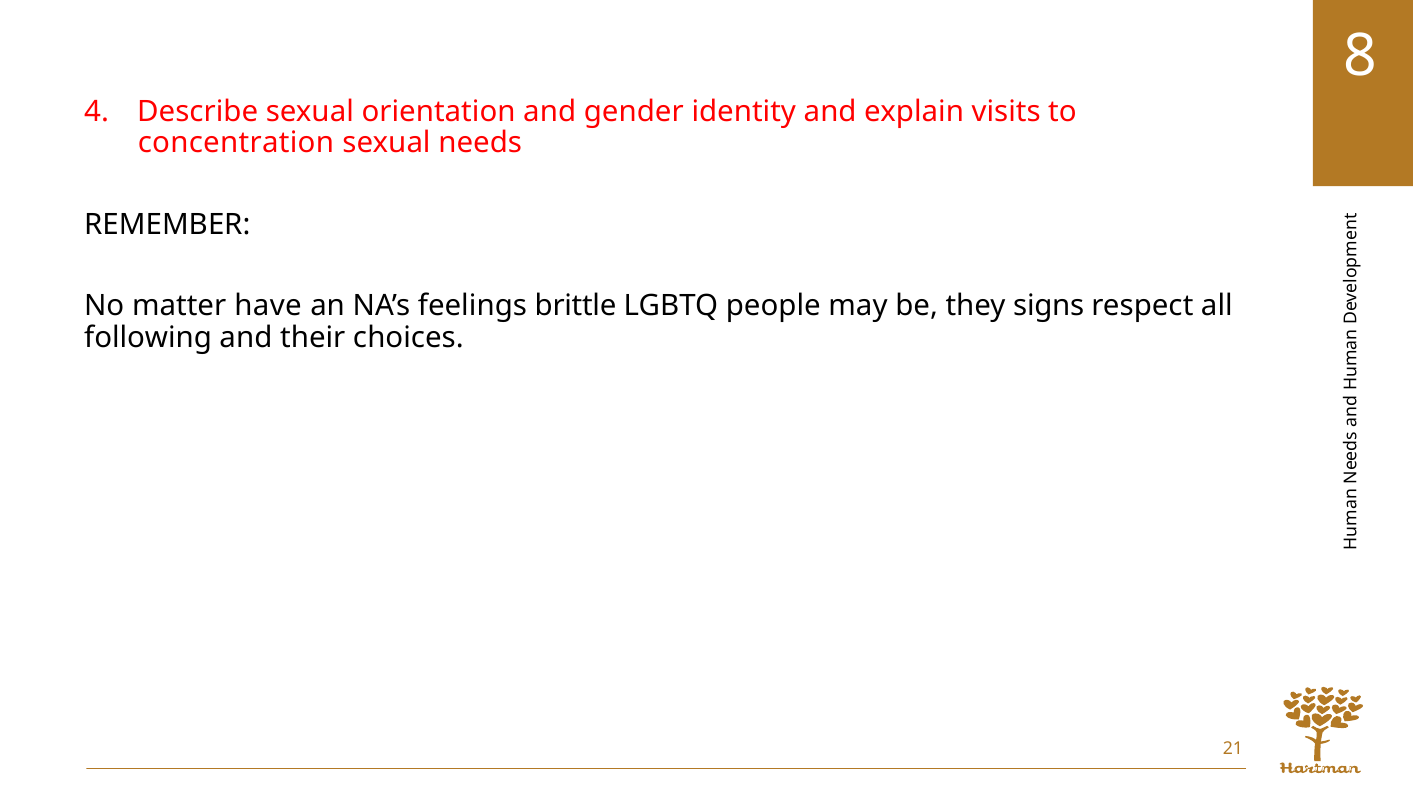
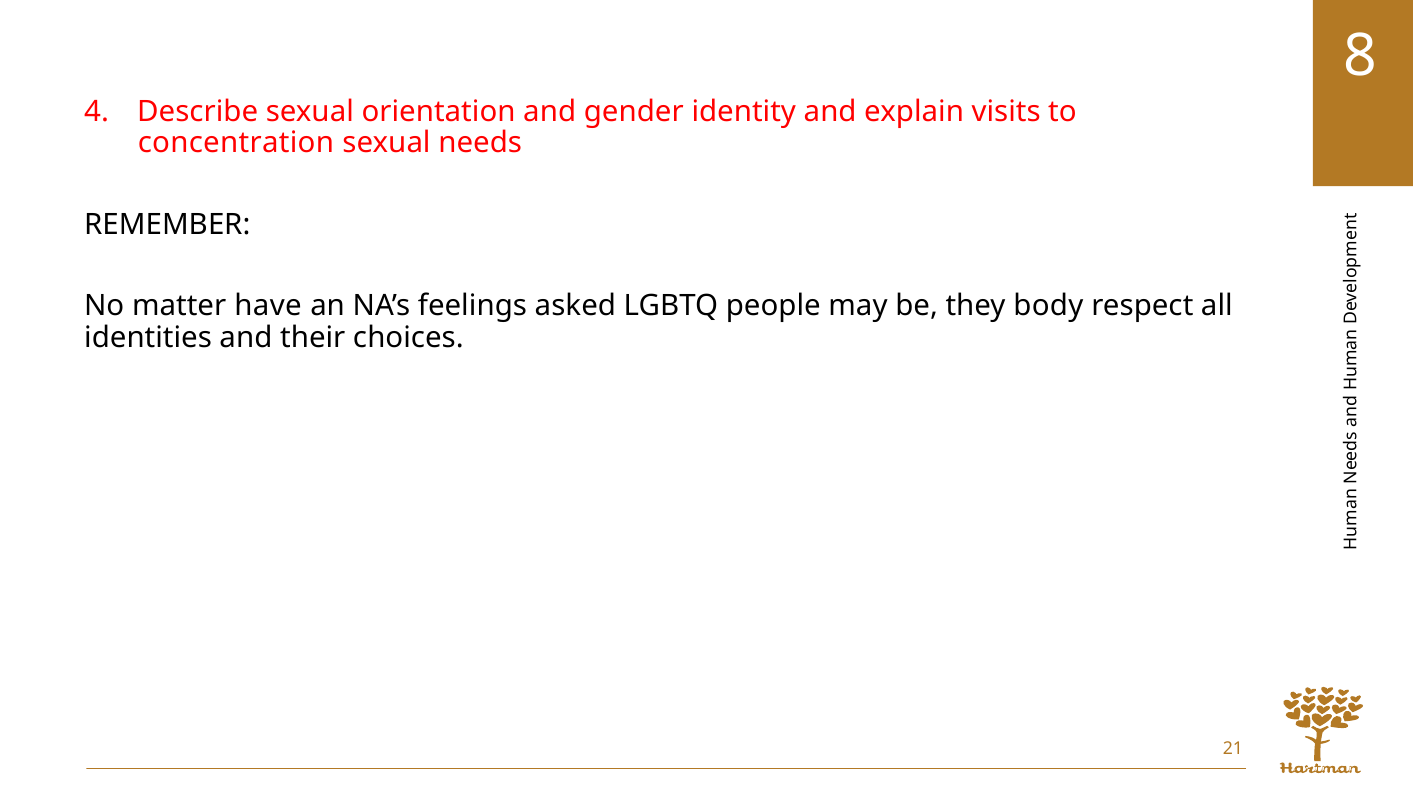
brittle: brittle -> asked (575, 306)
signs: signs -> body (1048, 306)
following: following -> identities (148, 338)
